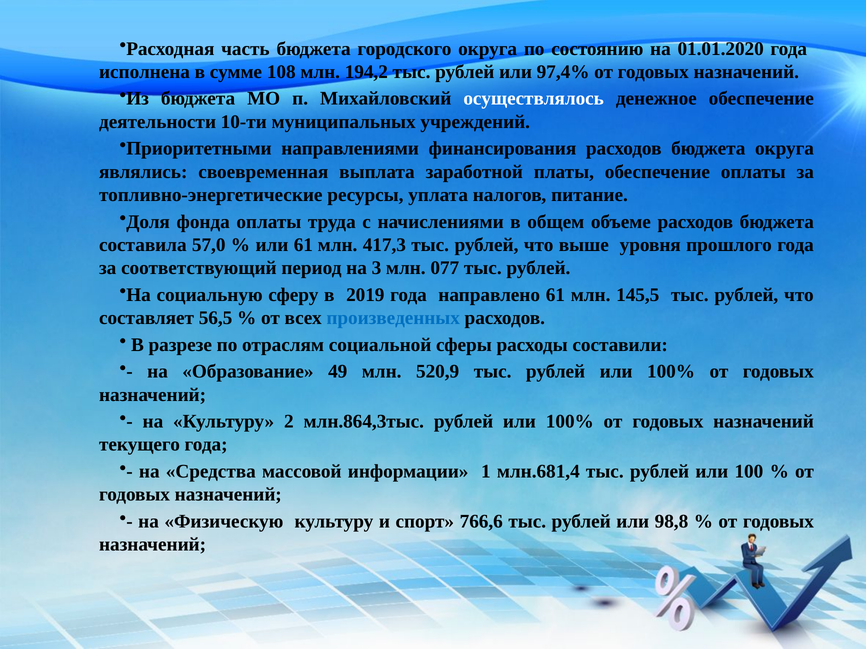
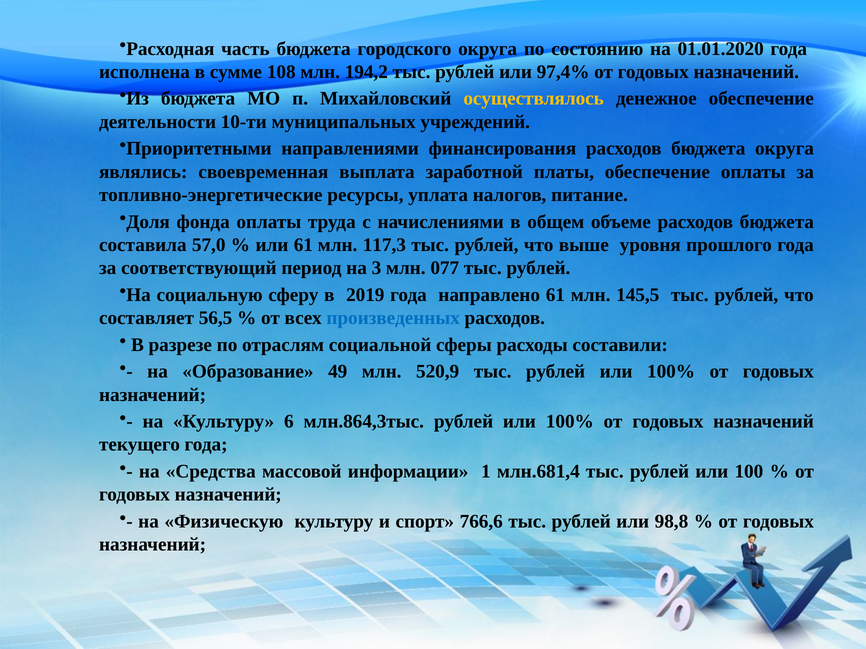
осуществлялось colour: white -> yellow (534, 99)
417,3: 417,3 -> 117,3 (384, 245)
2: 2 -> 6 (289, 422)
